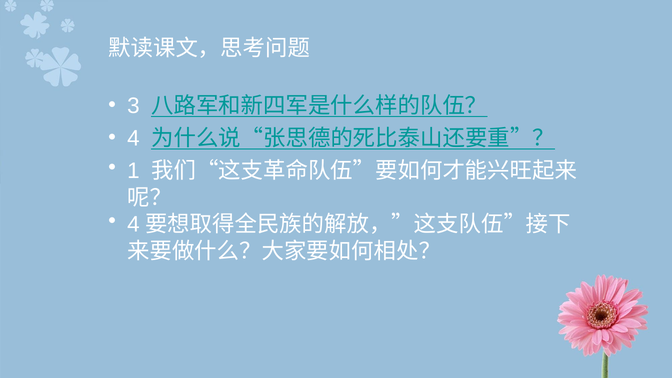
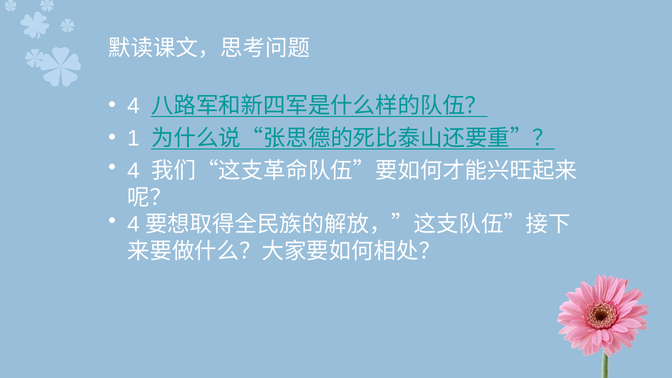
3: 3 -> 4 (133, 106)
4: 4 -> 1 (133, 138)
1: 1 -> 4 (133, 171)
